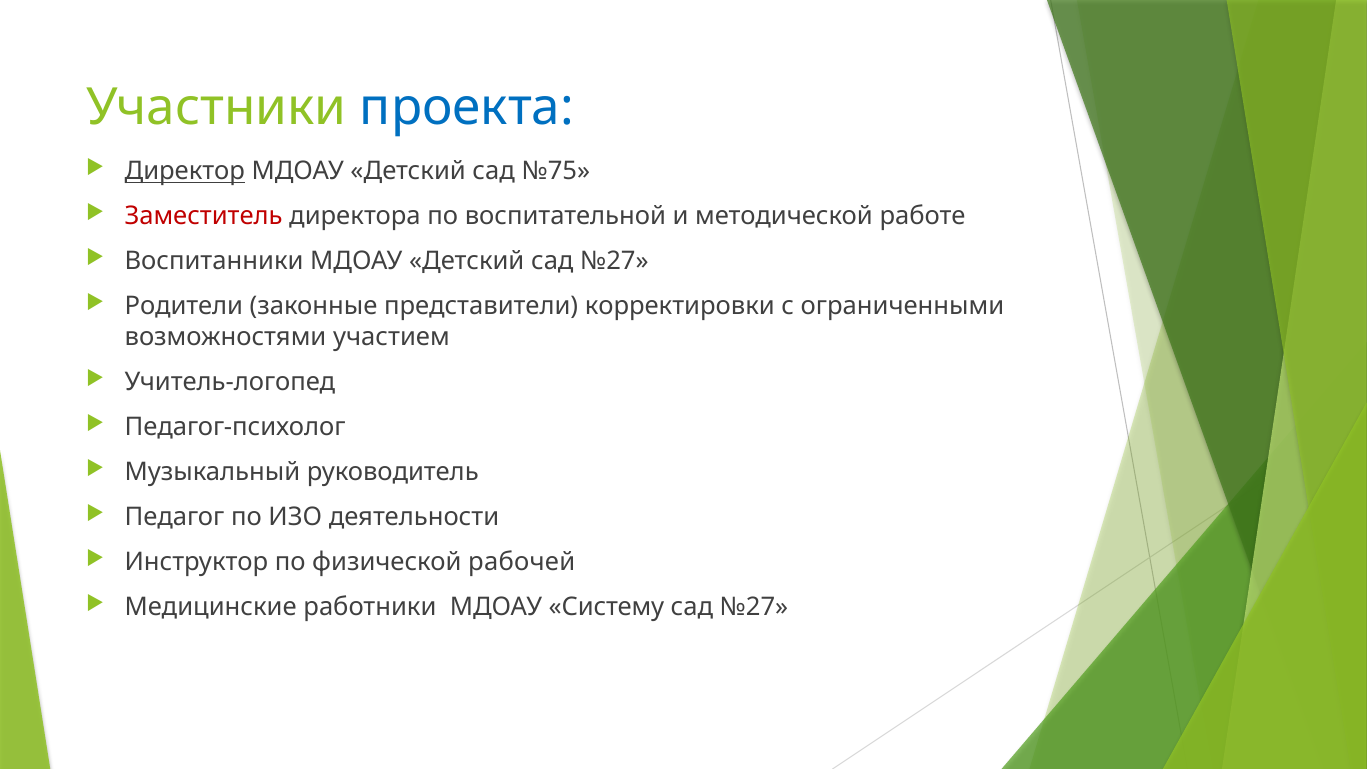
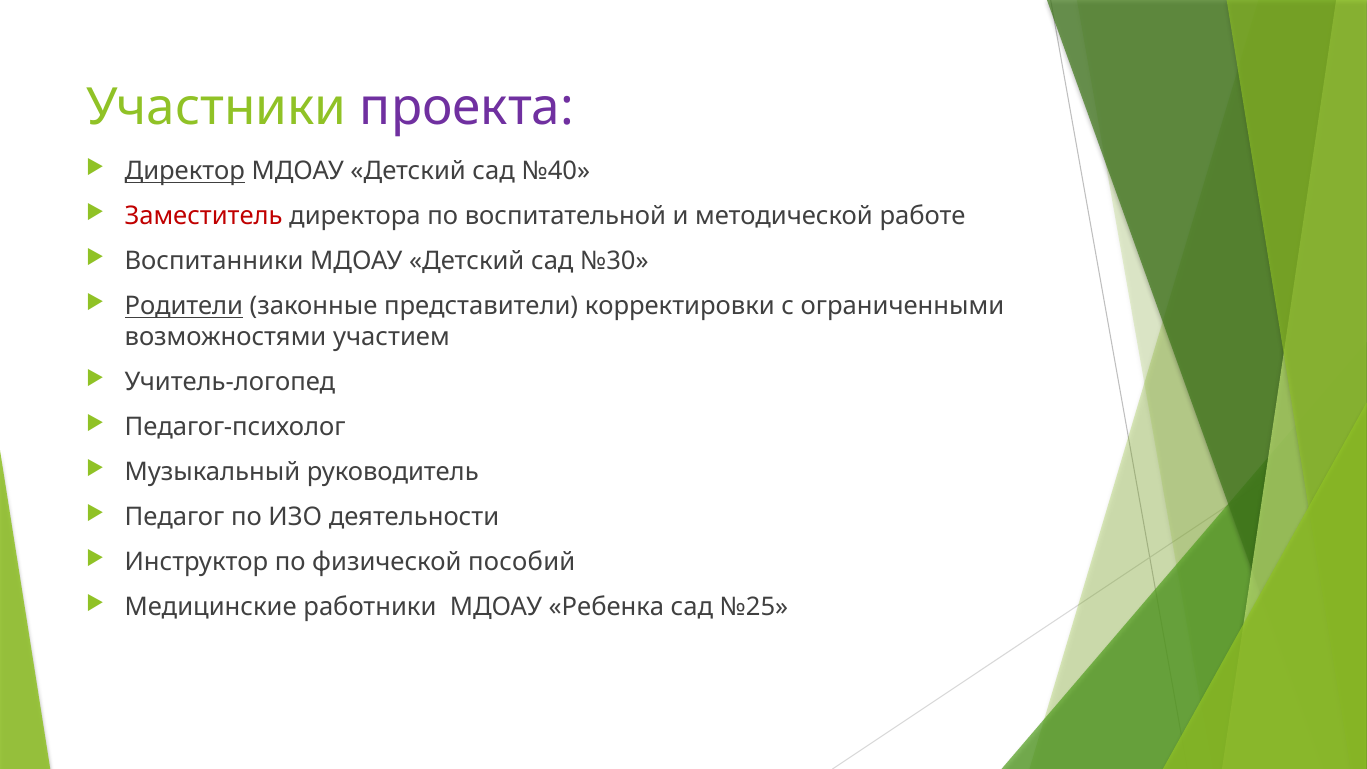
проекта colour: blue -> purple (467, 108)
№75: №75 -> №40 (556, 171)
Детский сад №27: №27 -> №30 (614, 261)
Родители underline: none -> present (184, 306)
рабочей: рабочей -> пособий (522, 562)
Систему: Систему -> Ребенка (606, 607)
№27: №27 -> №25 (754, 607)
